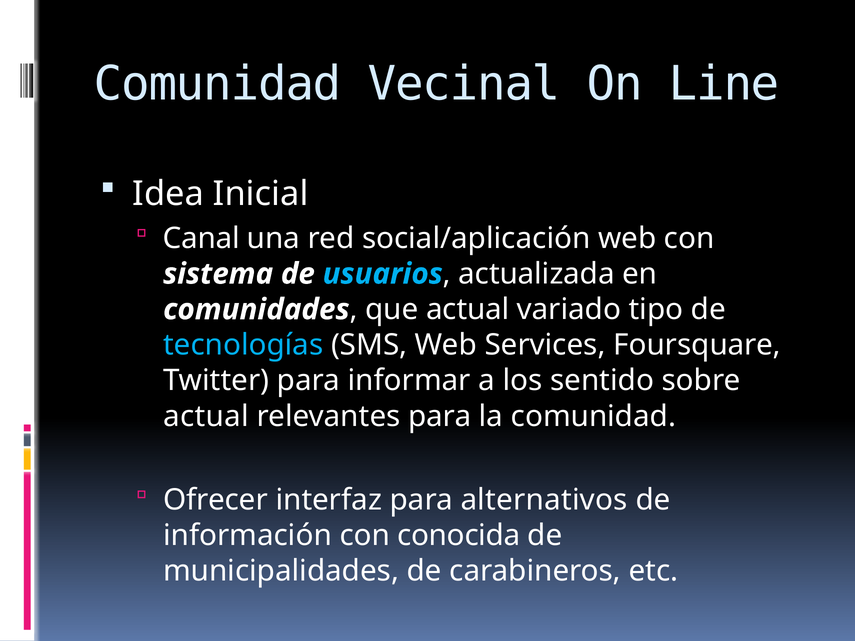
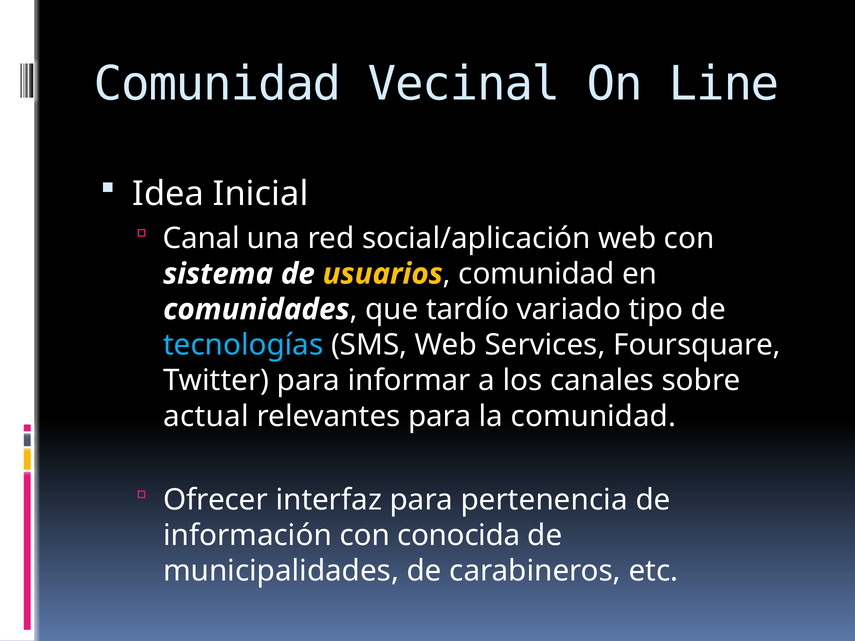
usuarios colour: light blue -> yellow (383, 274)
actualizada: actualizada -> comunidad (537, 274)
que actual: actual -> tardío (468, 310)
sentido: sentido -> canales (602, 381)
alternativos: alternativos -> pertenencia (544, 500)
